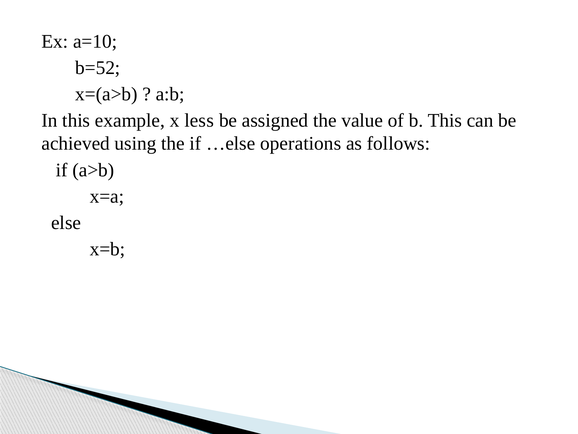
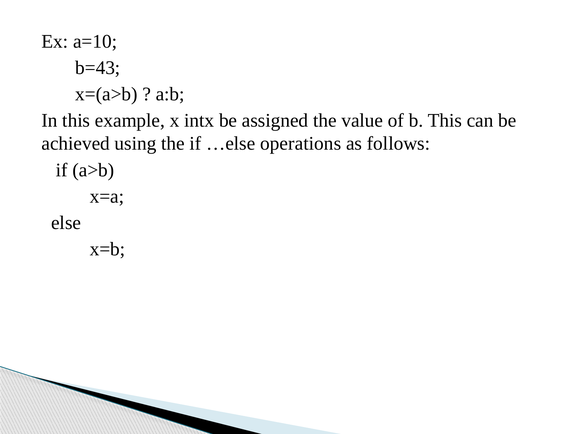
b=52: b=52 -> b=43 (98, 68)
less: less -> intx (199, 120)
